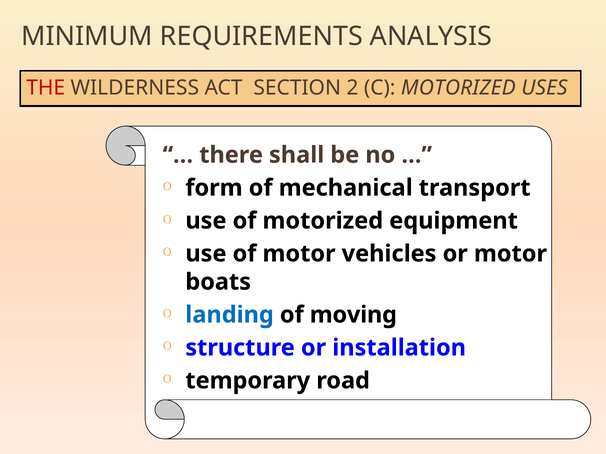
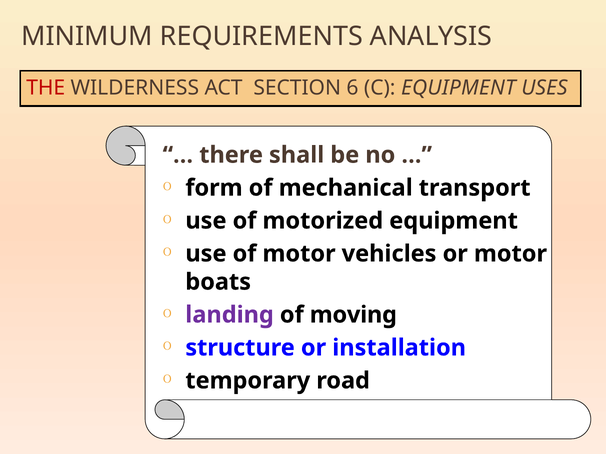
2: 2 -> 6 (353, 88)
C MOTORIZED: MOTORIZED -> EQUIPMENT (458, 88)
landing colour: blue -> purple (230, 315)
